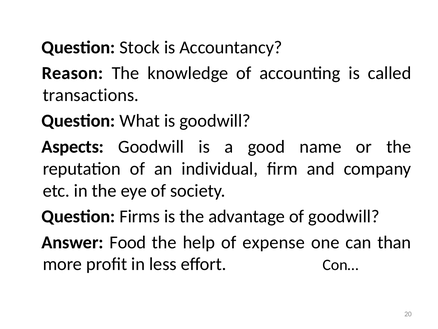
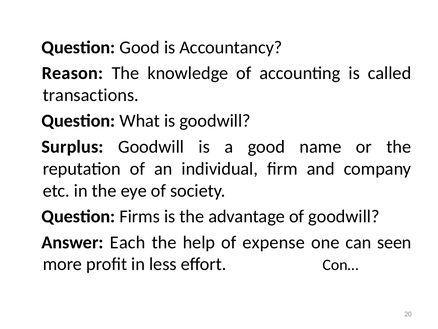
Question Stock: Stock -> Good (140, 47)
Aspects: Aspects -> Surplus (73, 147)
Food: Food -> Each (128, 242)
than: than -> seen (394, 242)
